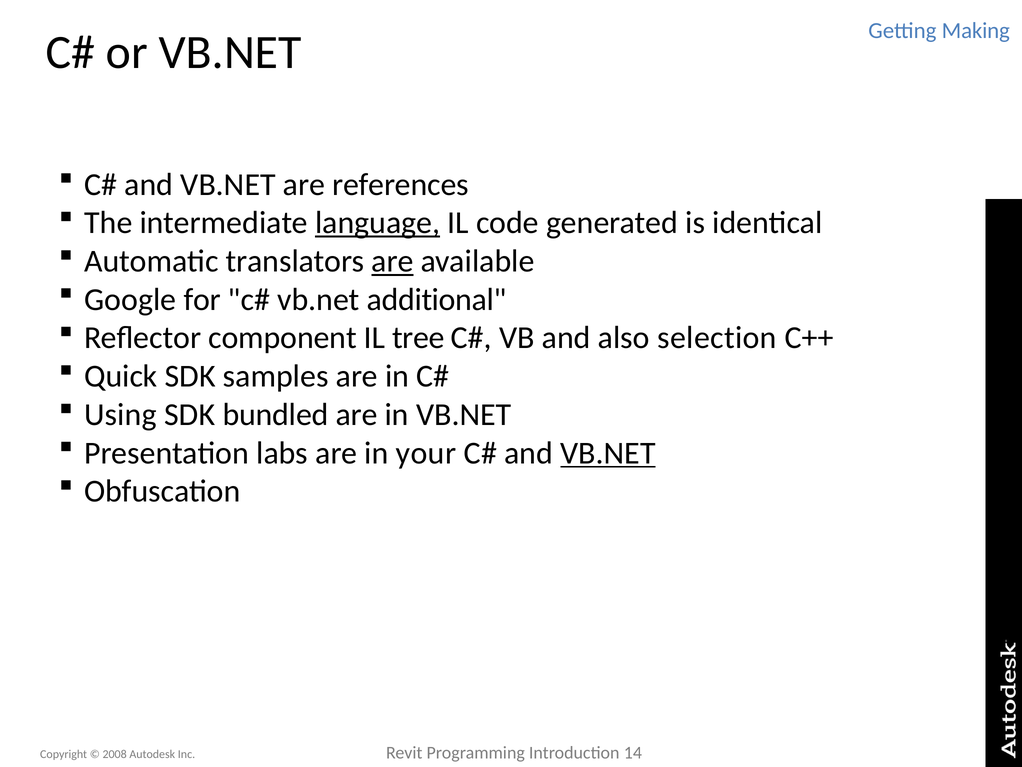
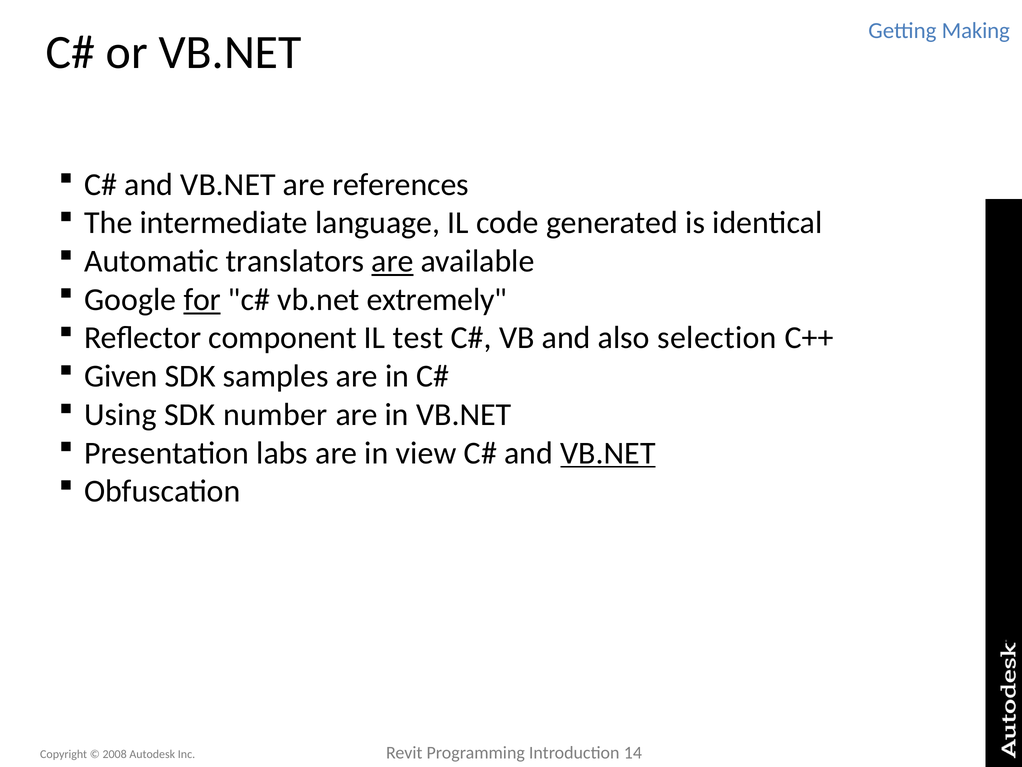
language underline: present -> none (378, 223)
for underline: none -> present (202, 300)
additional: additional -> extremely (437, 300)
tree: tree -> test (418, 338)
Quick: Quick -> Given (121, 376)
bundled: bundled -> number (275, 415)
your: your -> view (426, 453)
